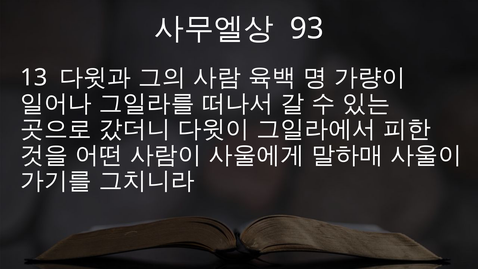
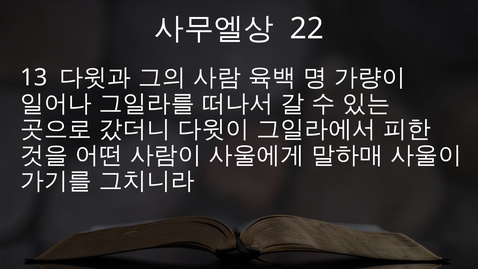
93: 93 -> 22 (307, 29)
